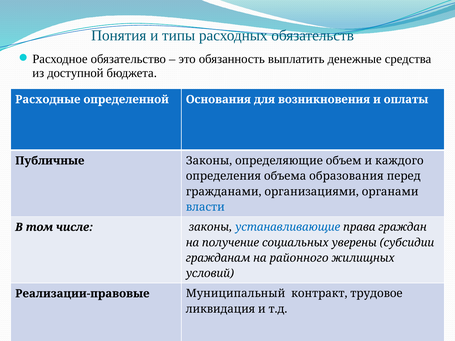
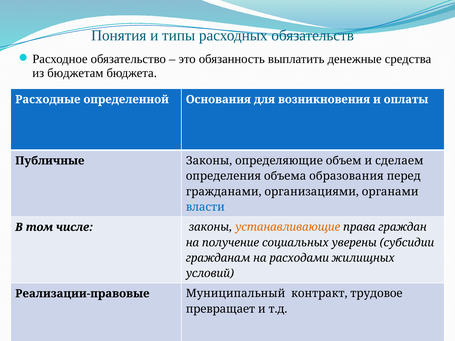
доступной: доступной -> бюджетам (75, 73)
каждого: каждого -> сделаем (399, 161)
устанавливающие colour: blue -> orange (288, 227)
районного: районного -> расходами (299, 258)
ликвидация: ликвидация -> превращает (220, 309)
